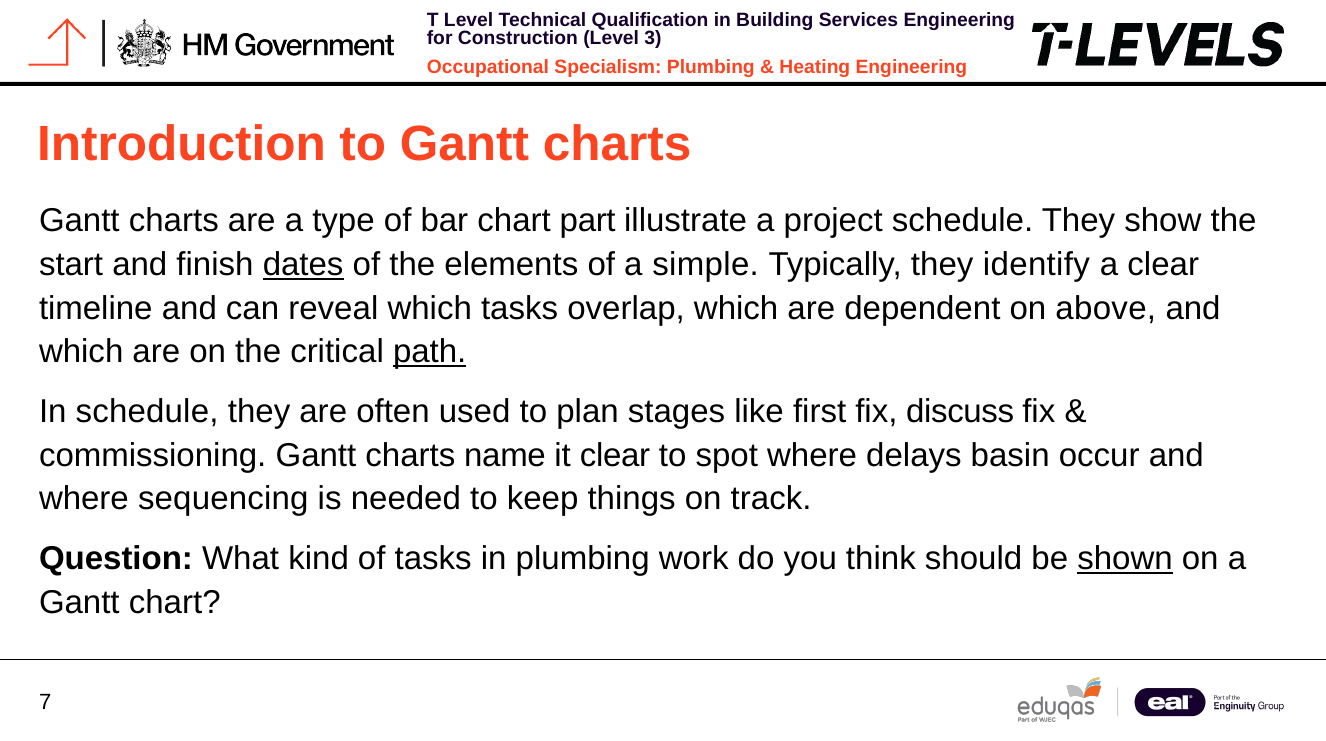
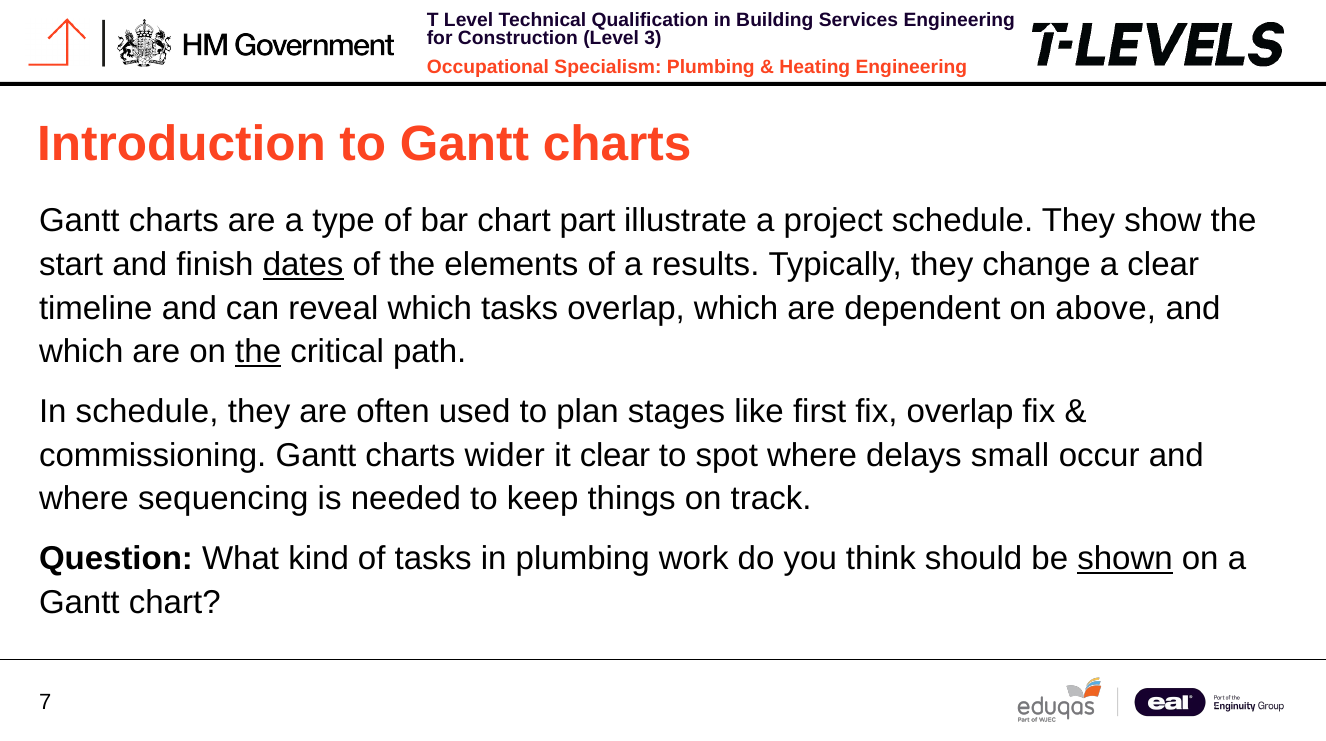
simple: simple -> results (706, 265)
identify: identify -> change (1037, 265)
the underline: none -> present (258, 352)
path underline: present -> none (430, 352)
fix discuss: discuss -> overlap (960, 412)
name: name -> wider (505, 455)
basin: basin -> small (1010, 455)
